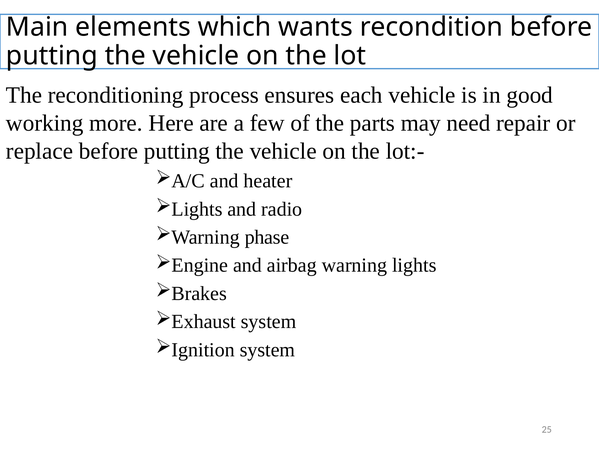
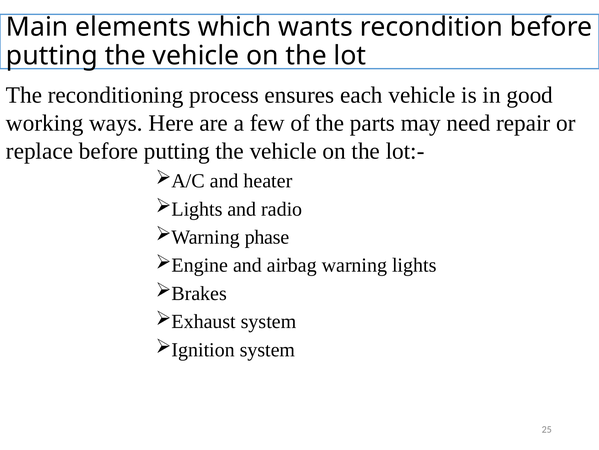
more: more -> ways (116, 123)
